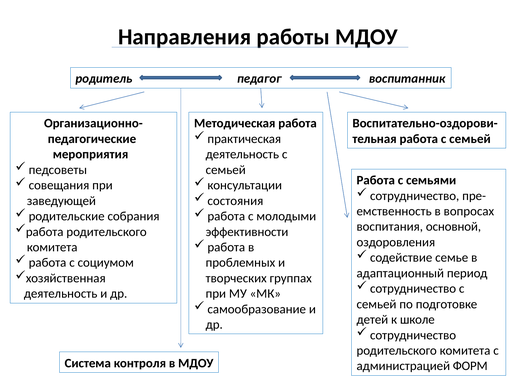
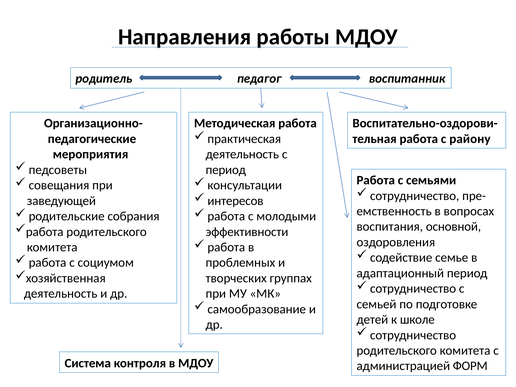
работа с семьей: семьей -> району (470, 139)
семьей: семьей -> период (226, 170)
состояния: состояния -> интересов (235, 201)
